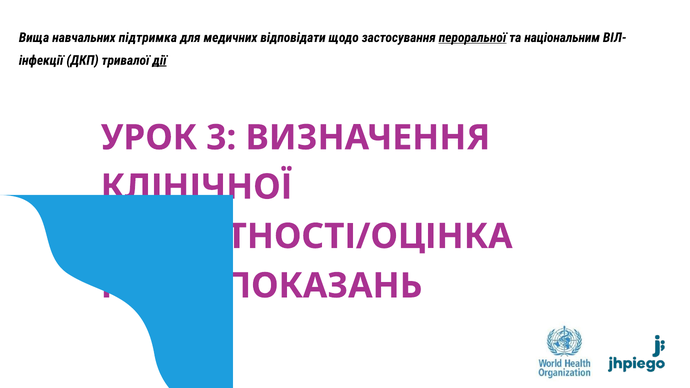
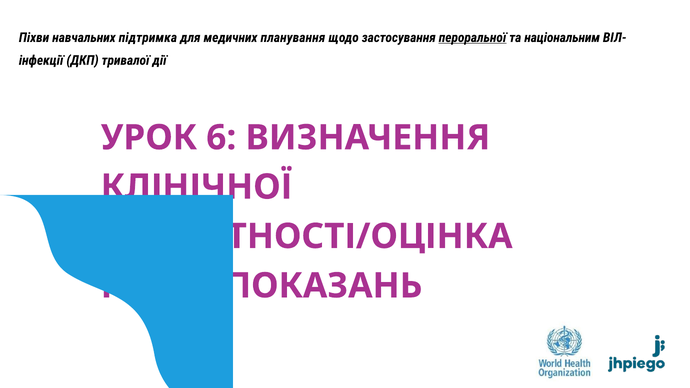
Вища: Вища -> Піхви (34, 38)
відповідати: відповідати -> планування (293, 38)
дії underline: present -> none (160, 60)
3: 3 -> 6 (221, 138)
